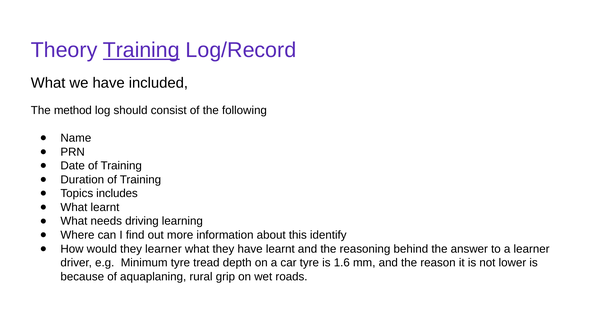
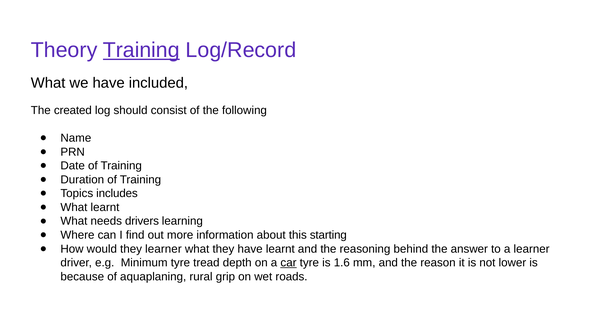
method: method -> created (73, 110)
driving: driving -> drivers (142, 221)
identify: identify -> starting (328, 235)
car underline: none -> present (289, 262)
